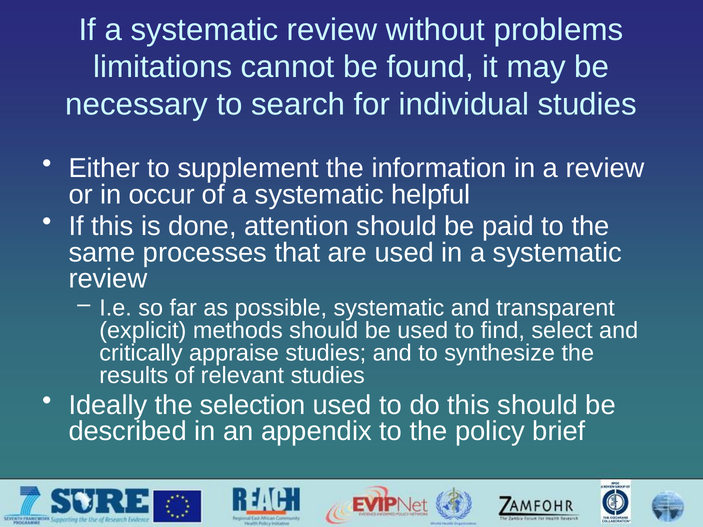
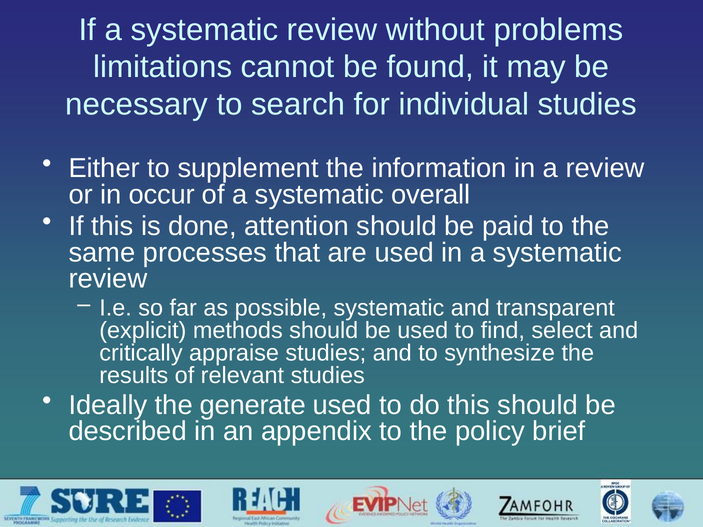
helpful: helpful -> overall (431, 195)
selection: selection -> generate (253, 405)
